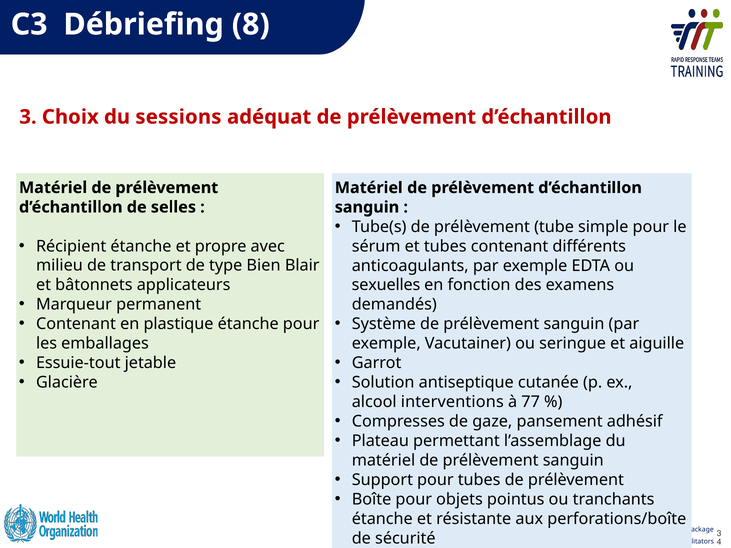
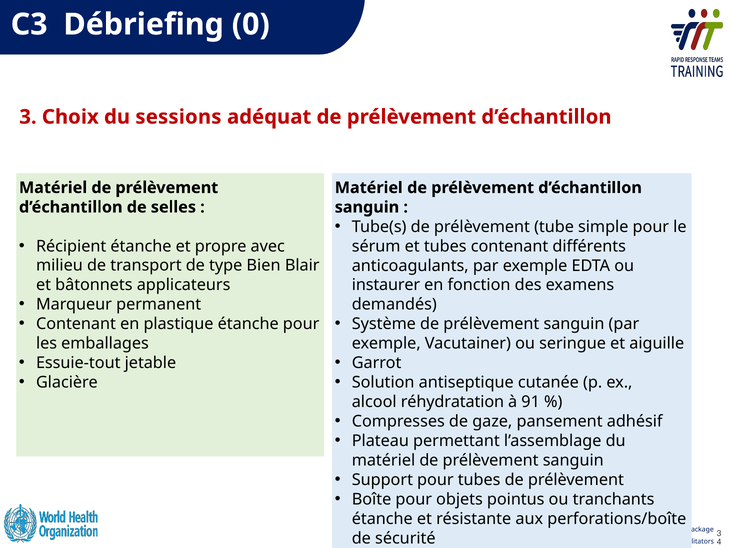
8: 8 -> 0 (251, 24)
sexuelles: sexuelles -> instaurer (386, 285)
interventions: interventions -> réhydratation (452, 402)
77: 77 -> 91 (531, 402)
